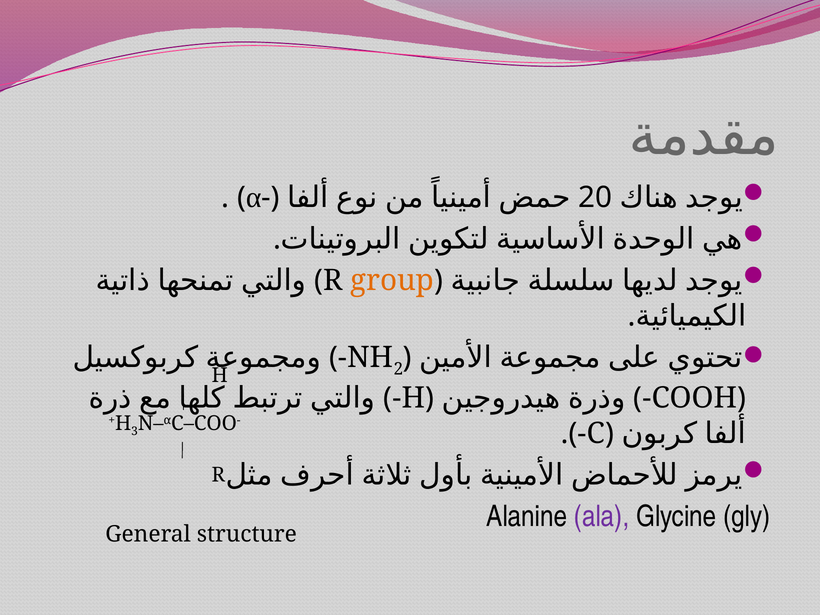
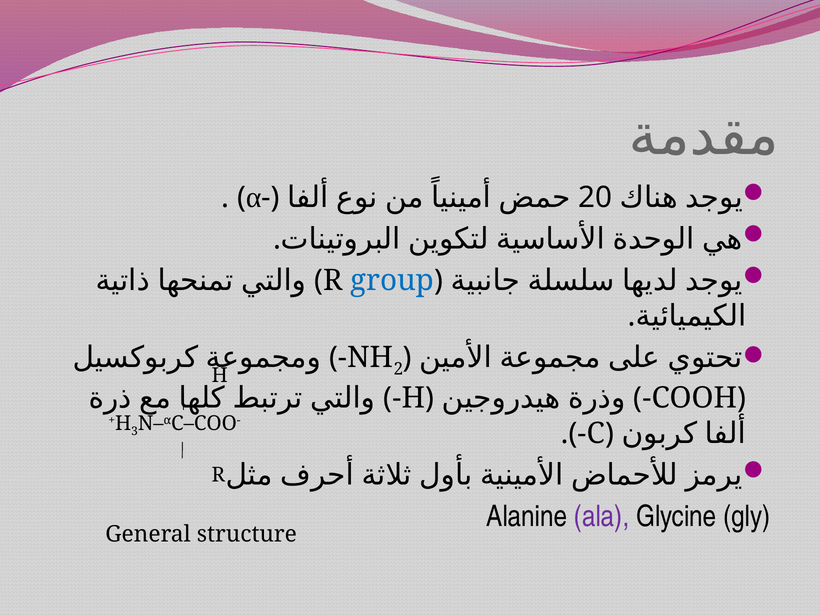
group colour: orange -> blue (392, 281)
